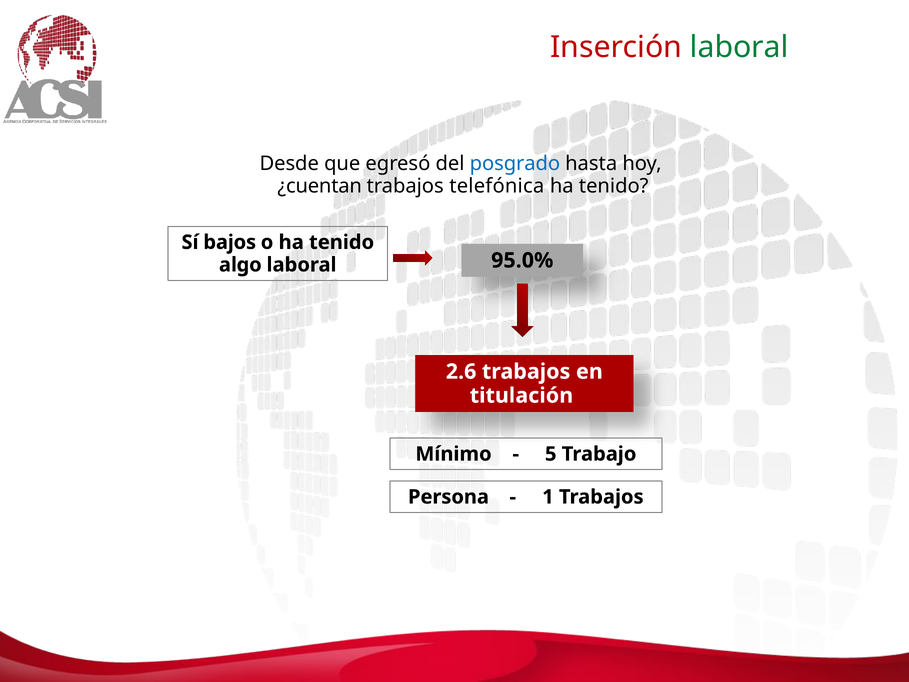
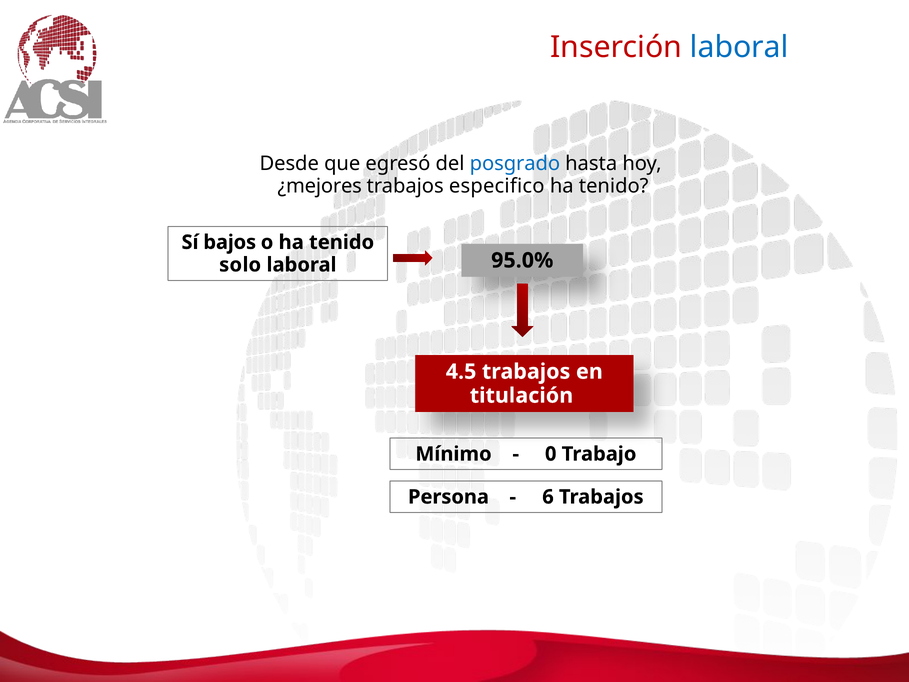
laboral colour: green -> blue (739, 47)
¿cuentan: ¿cuentan -> ¿mejores (320, 186)
telefónica: telefónica -> especifico (497, 186)
algo: algo -> solo (240, 265)
2.6: 2.6 -> 4.5 (461, 372)
5: 5 -> 0 (551, 454)
1: 1 -> 6 (548, 497)
